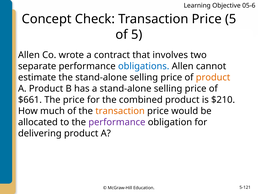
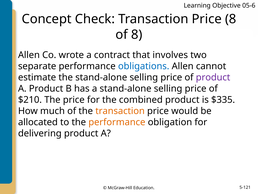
Price 5: 5 -> 8 (231, 19)
of 5: 5 -> 8 (137, 34)
product colour: orange -> purple (213, 77)
$661: $661 -> $210 (30, 100)
$210: $210 -> $335 (223, 100)
performance colour: purple -> orange (117, 122)
